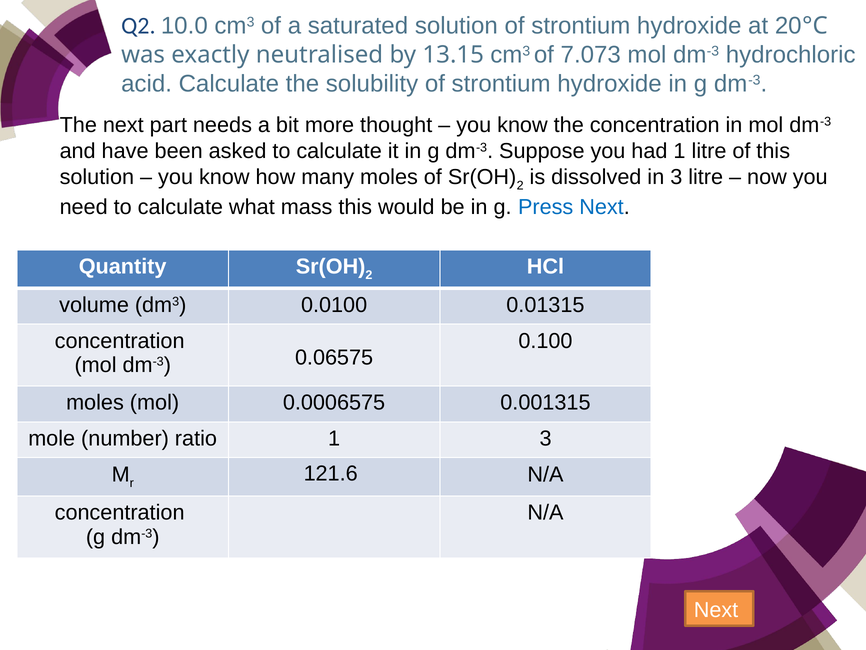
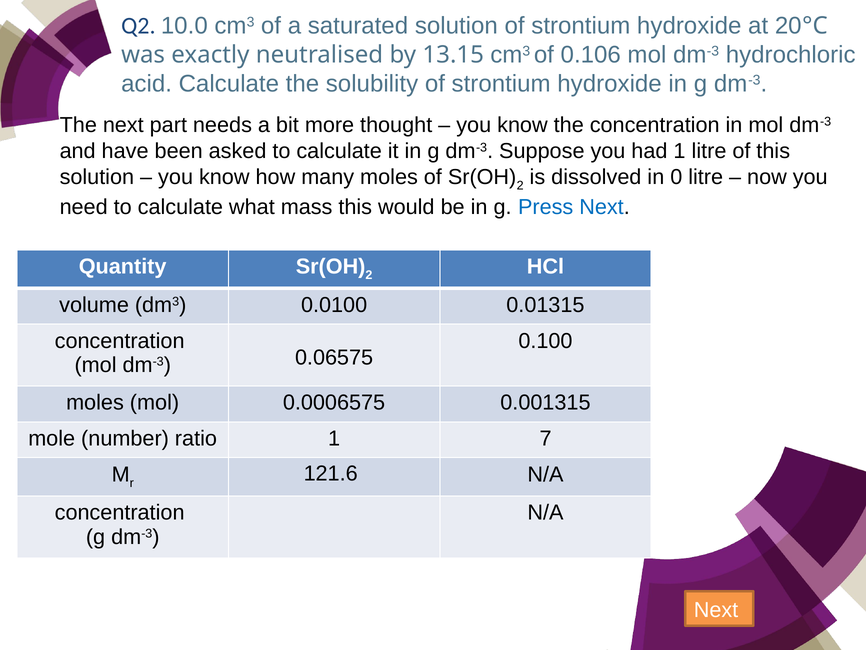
7.073: 7.073 -> 0.106 (591, 55)
in 3: 3 -> 0 (676, 177)
1 3: 3 -> 7 (546, 438)
